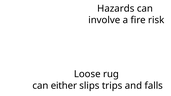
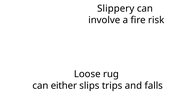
Hazards: Hazards -> Slippery (116, 8)
